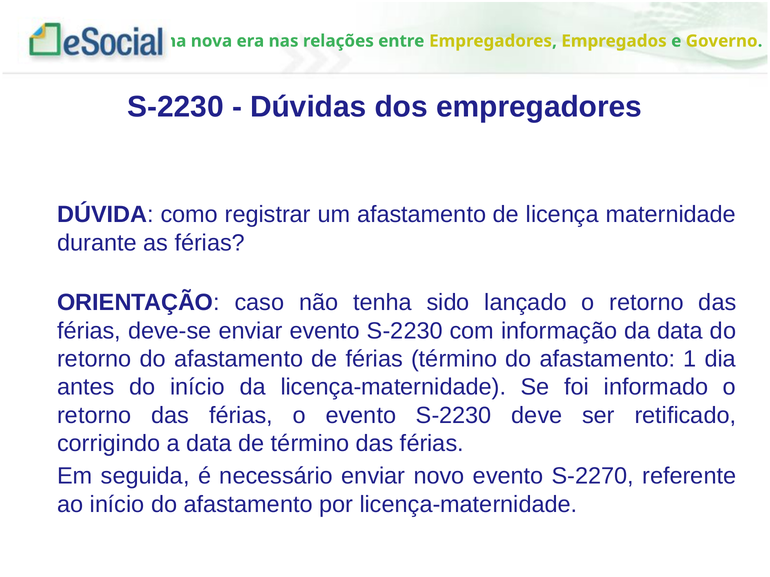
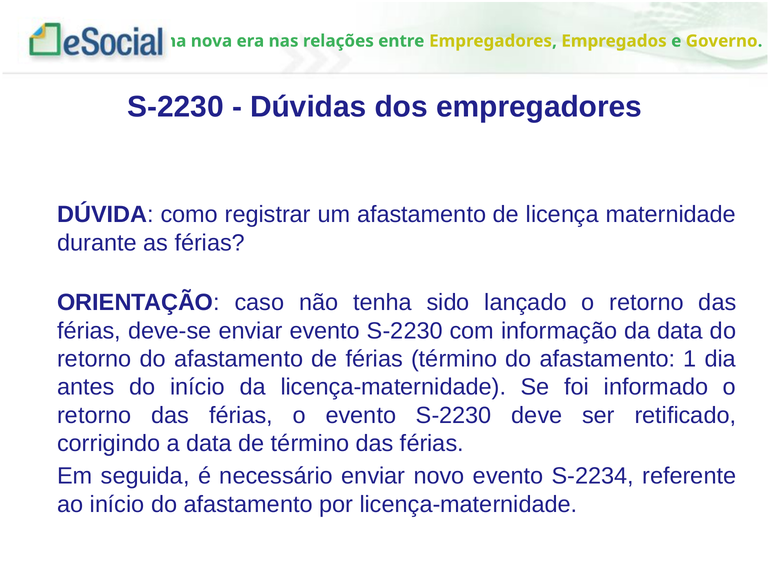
S-2270: S-2270 -> S-2234 (593, 476)
